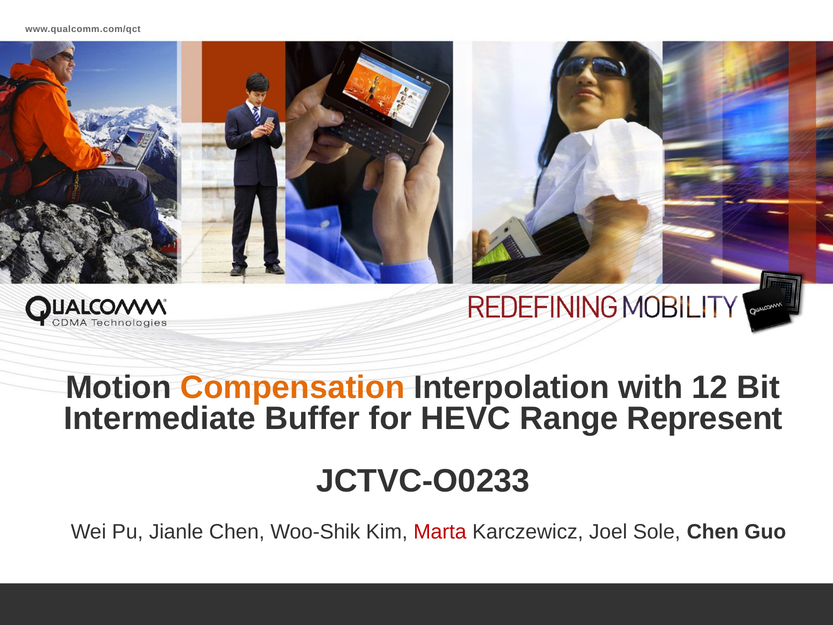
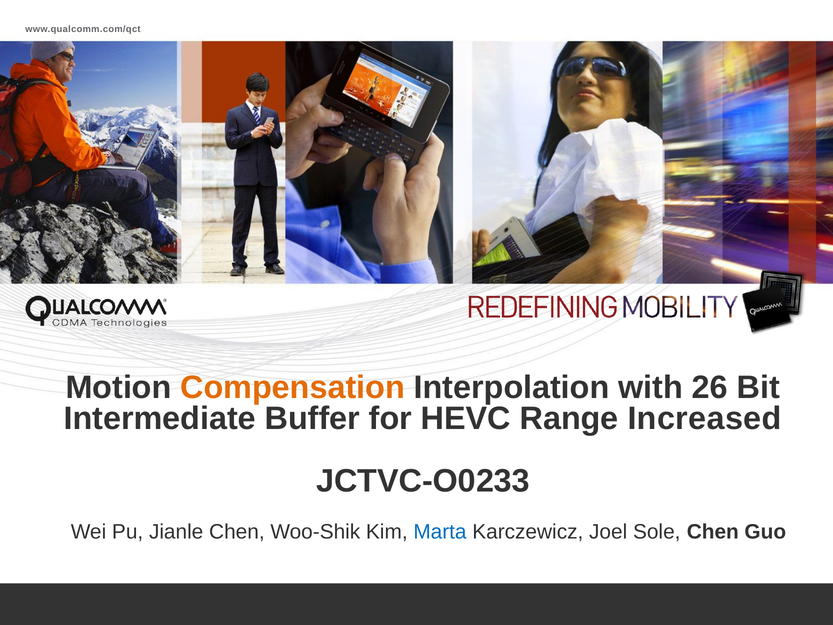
12: 12 -> 26 (710, 387)
Represent: Represent -> Increased (705, 418)
Marta colour: red -> blue (440, 532)
